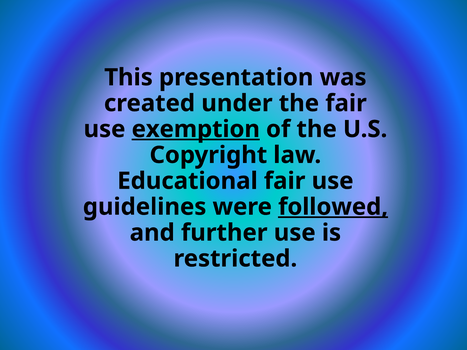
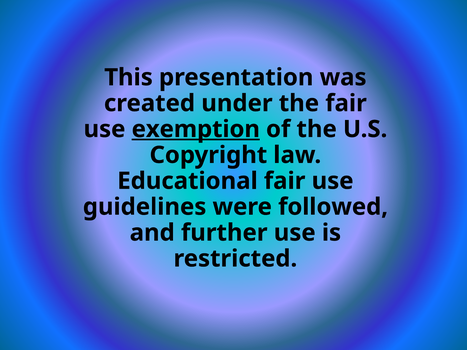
followed underline: present -> none (333, 207)
